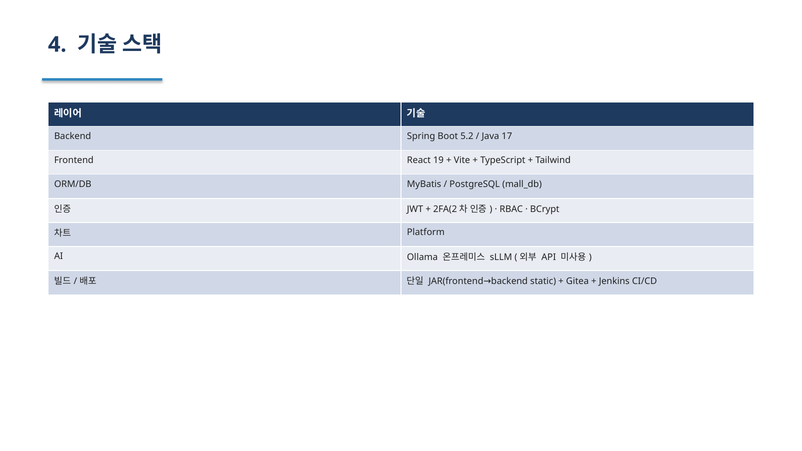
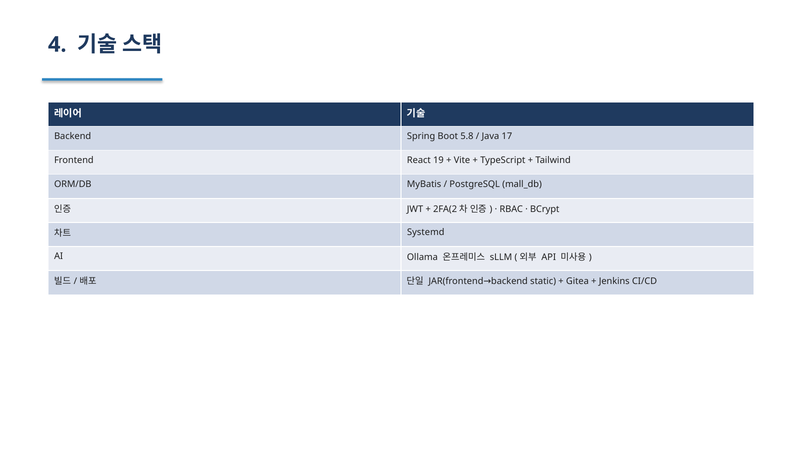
5.2: 5.2 -> 5.8 (467, 136)
Platform: Platform -> Systemd (426, 232)
